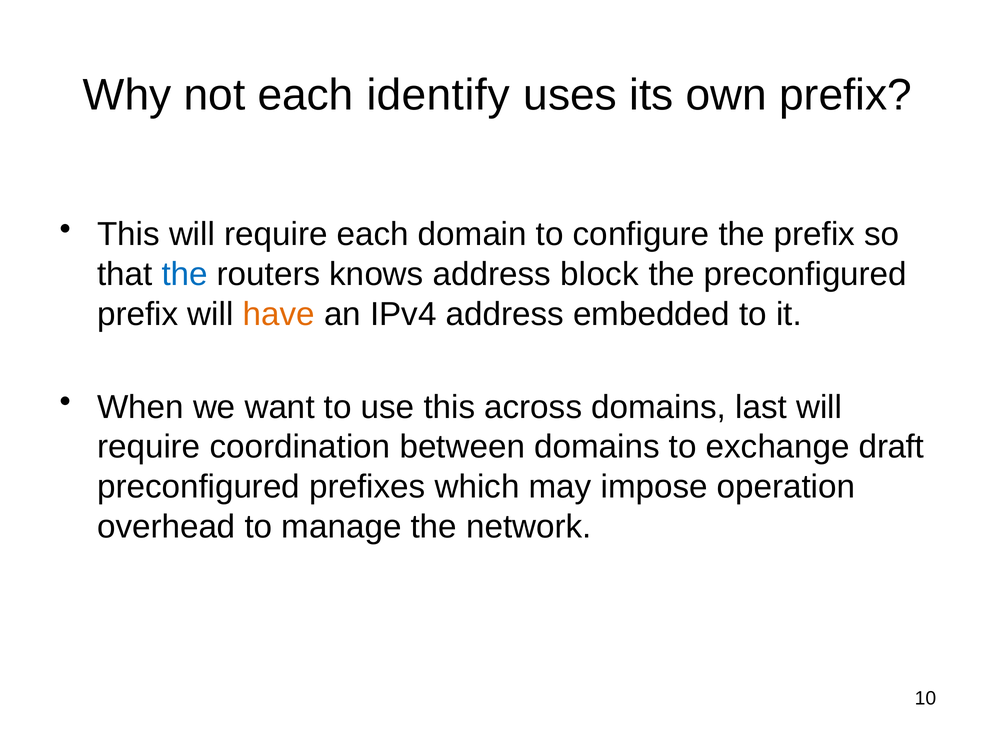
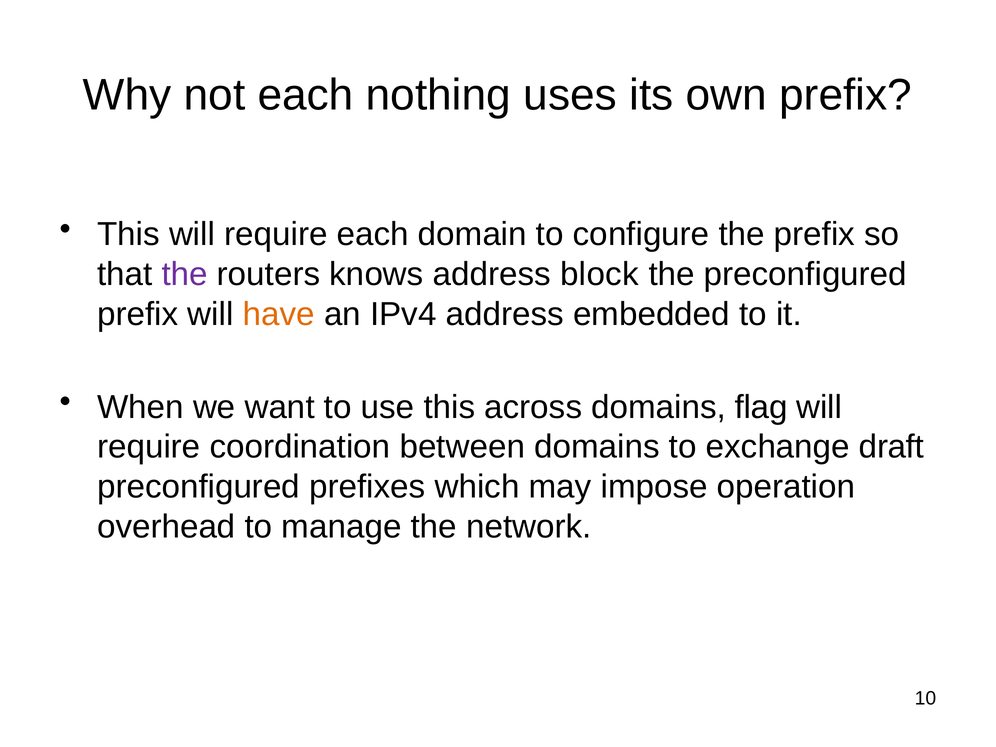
identify: identify -> nothing (438, 95)
the colour: blue -> purple (185, 274)
last: last -> flag (761, 407)
